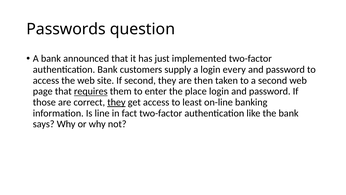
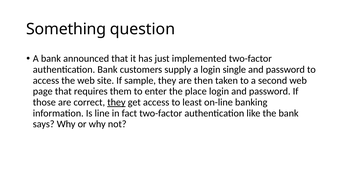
Passwords: Passwords -> Something (66, 29)
every: every -> single (234, 69)
If second: second -> sample (140, 80)
requires underline: present -> none (91, 91)
